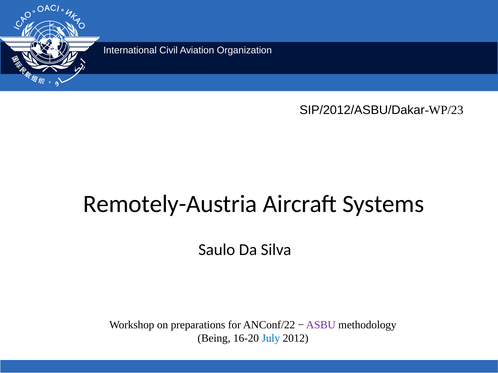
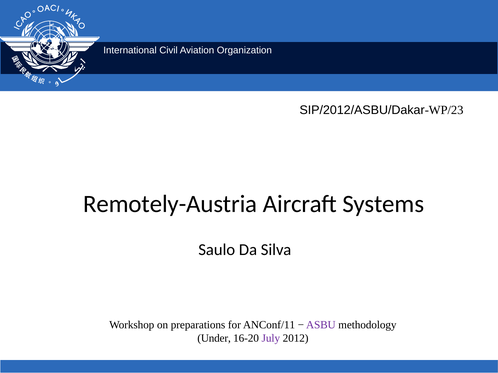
ANConf/22: ANConf/22 -> ANConf/11 (269, 325)
Being: Being -> Under (214, 339)
July colour: blue -> purple (271, 339)
